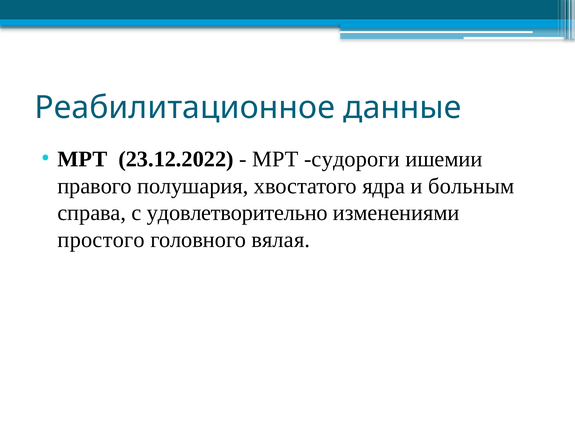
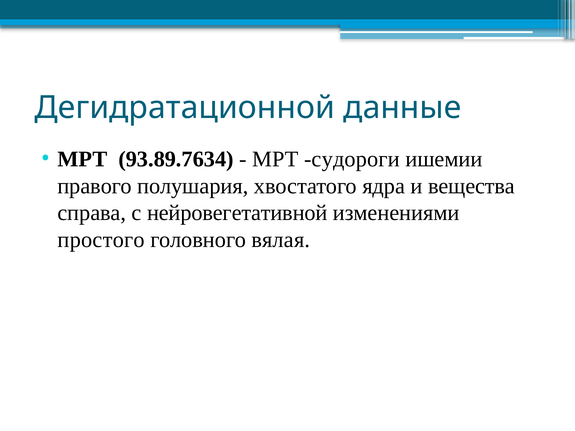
Реабилитационное: Реабилитационное -> Дегидратационной (185, 108)
23.12.2022: 23.12.2022 -> 93.89.7634 (176, 159)
больным: больным -> вещества (471, 186)
удовлетворительно: удовлетворительно -> нейровегетативной (237, 213)
